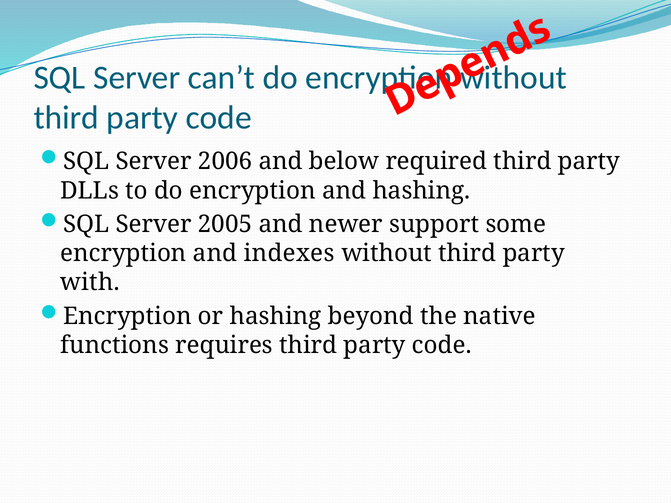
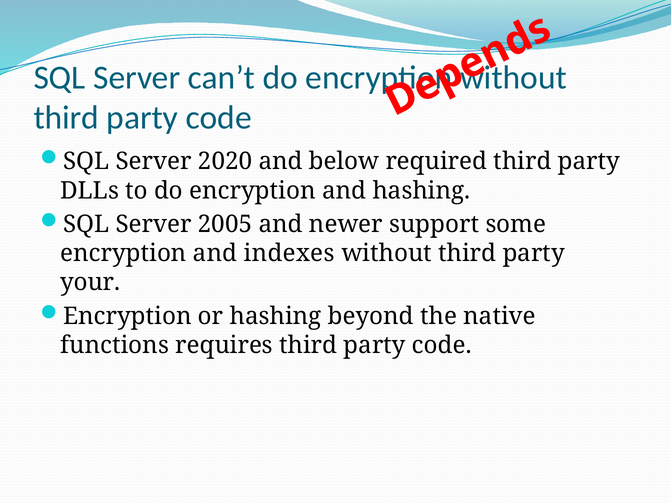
2006: 2006 -> 2020 (225, 162)
with: with -> your (90, 283)
